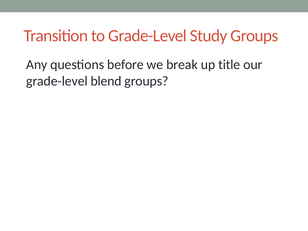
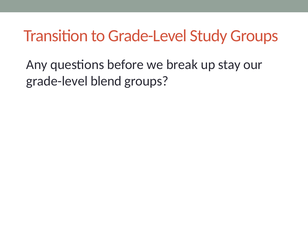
title: title -> stay (229, 65)
